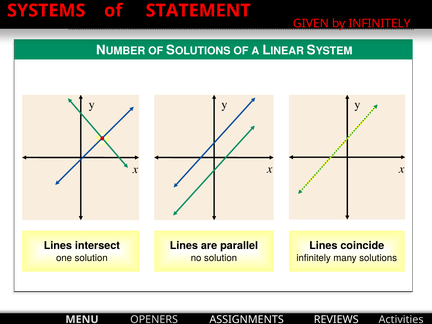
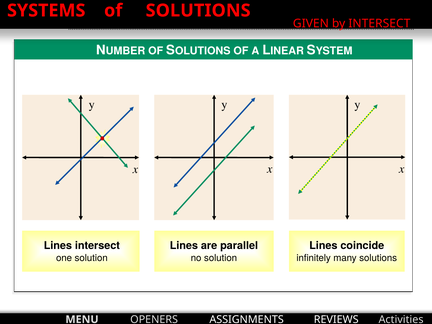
of STATEMENT: STATEMENT -> SOLUTIONS (198, 11)
by INFINITELY: INFINITELY -> INTERSECT (379, 24)
